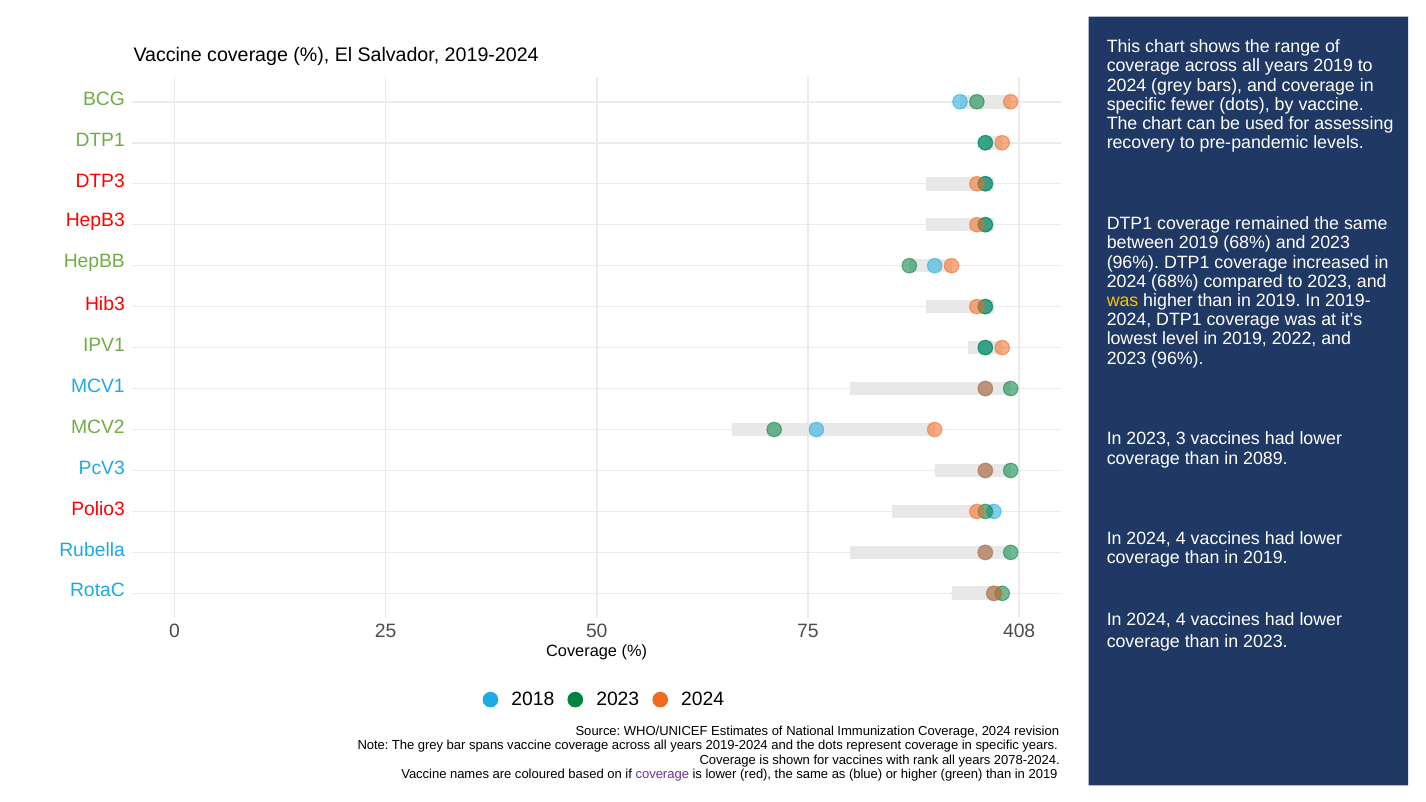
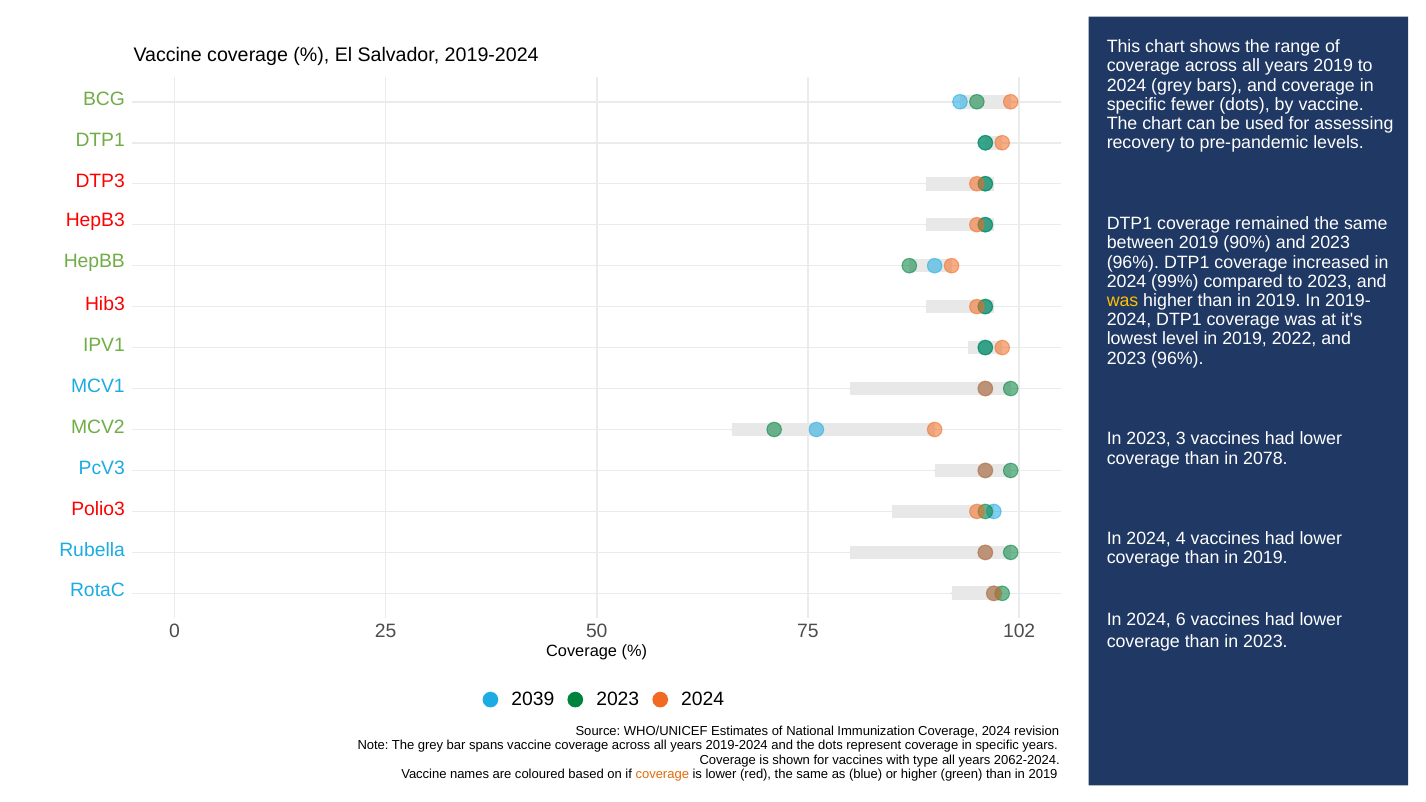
2019 68%: 68% -> 90% (1247, 243)
2024 68%: 68% -> 99% (1175, 281)
2089: 2089 -> 2078 (1265, 458)
4: 4 -> 6 (1181, 620)
408: 408 -> 102 (1019, 632)
2018: 2018 -> 2039 (533, 699)
rank: rank -> type (926, 760)
2078-2024: 2078-2024 -> 2062-2024 (1027, 760)
coverage colour: purple -> orange (662, 774)
